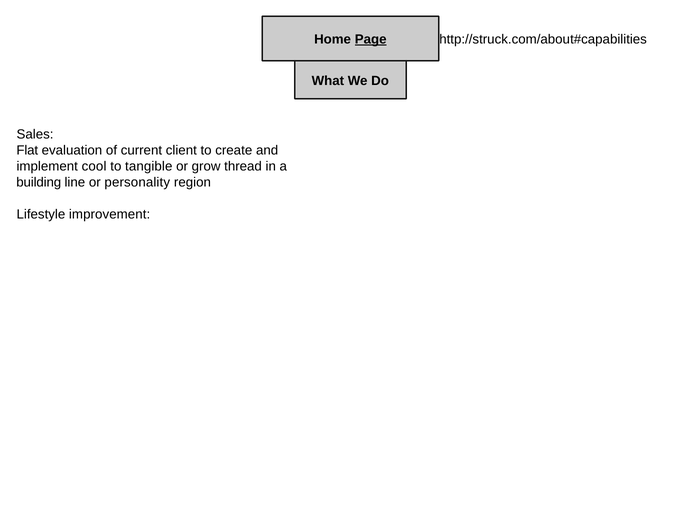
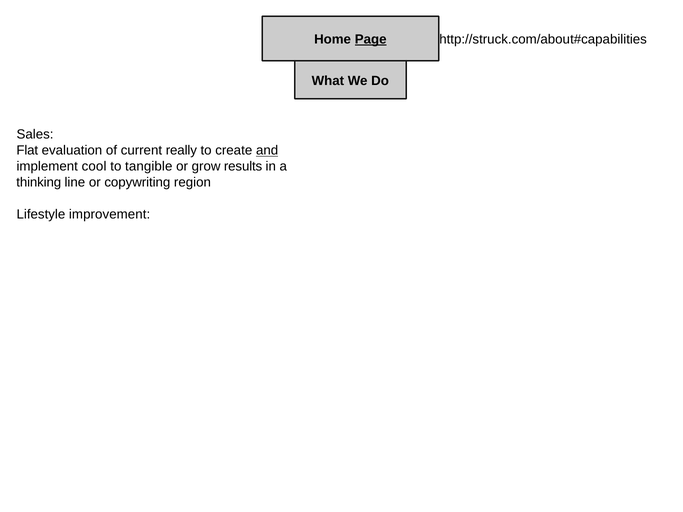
client: client -> really (181, 151)
and underline: none -> present (267, 151)
thread: thread -> results (243, 166)
building: building -> thinking (39, 182)
personality: personality -> copywriting (137, 182)
